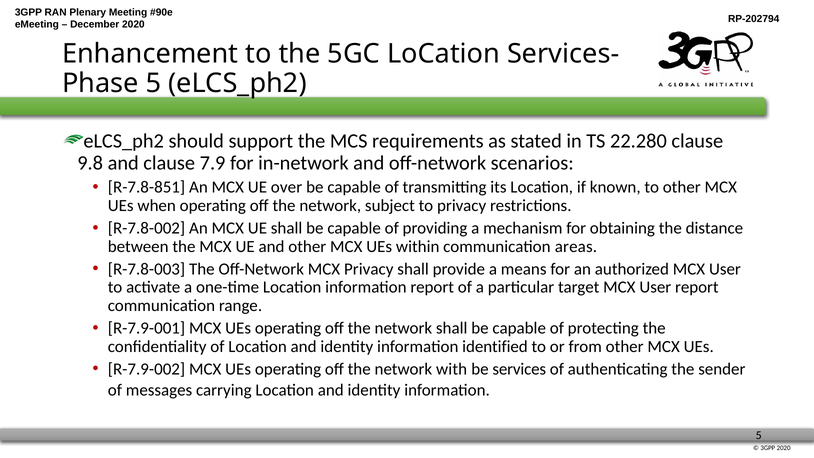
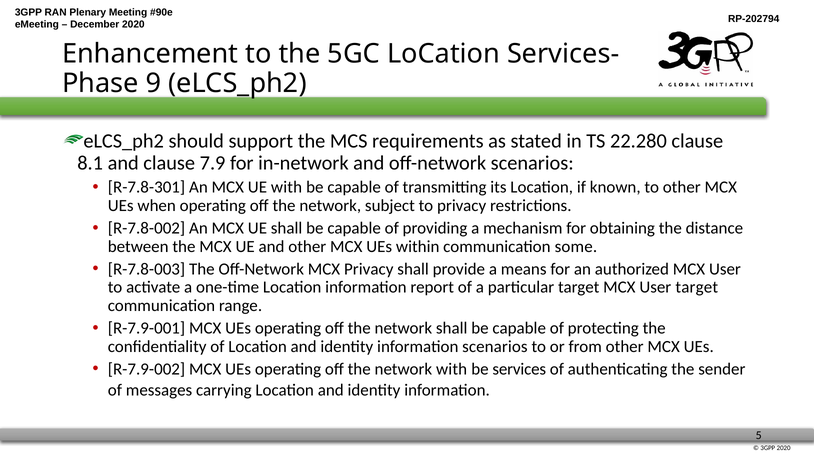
5: 5 -> 9 (154, 83)
9.8: 9.8 -> 8.1 (90, 163)
R-7.8-851: R-7.8-851 -> R-7.8-301 (146, 187)
UE over: over -> with (287, 187)
areas: areas -> some (576, 246)
User report: report -> target (697, 287)
information identified: identified -> scenarios (495, 346)
